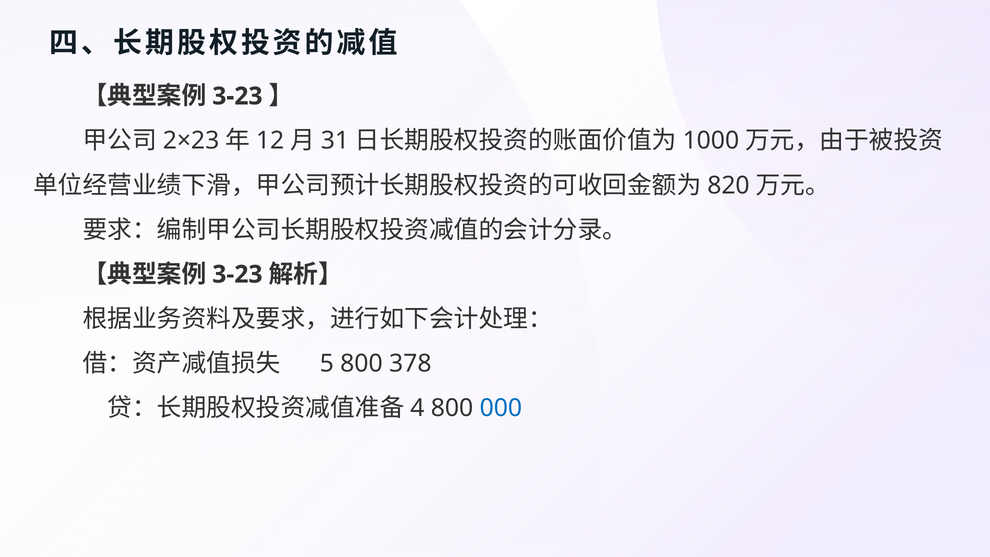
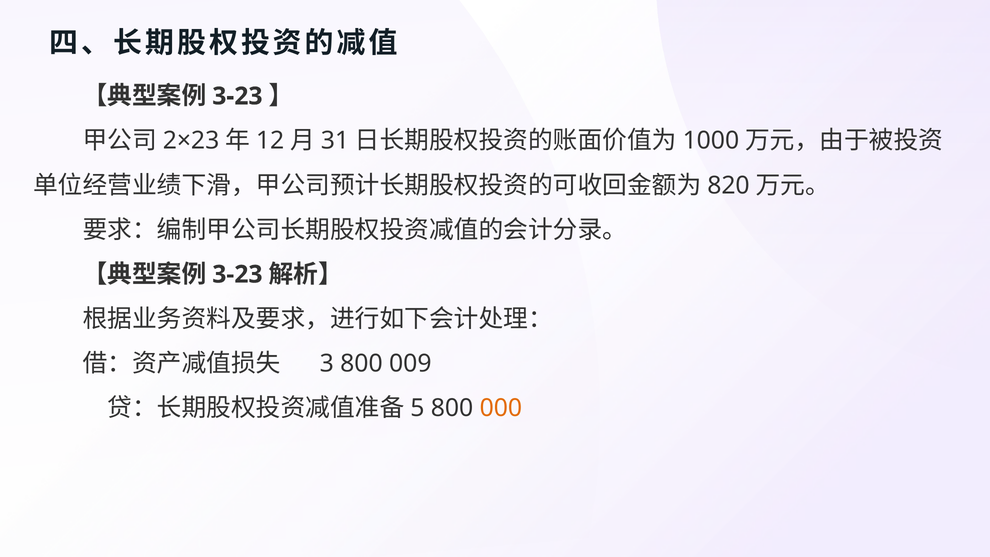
5: 5 -> 3 (327, 363)
378: 378 -> 009 (410, 363)
4: 4 -> 5 (417, 408)
000 colour: blue -> orange (501, 408)
